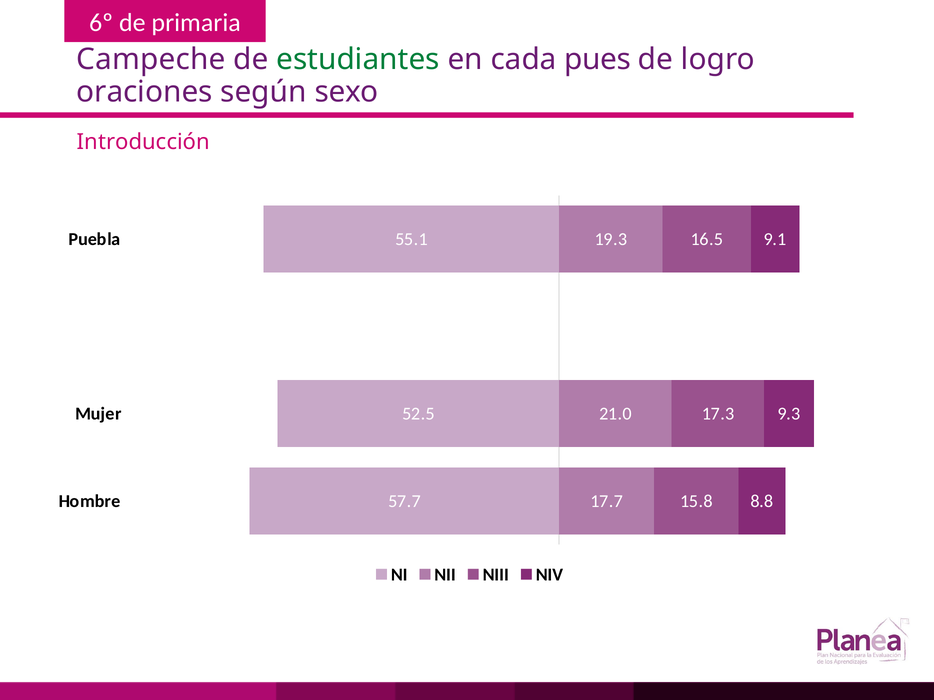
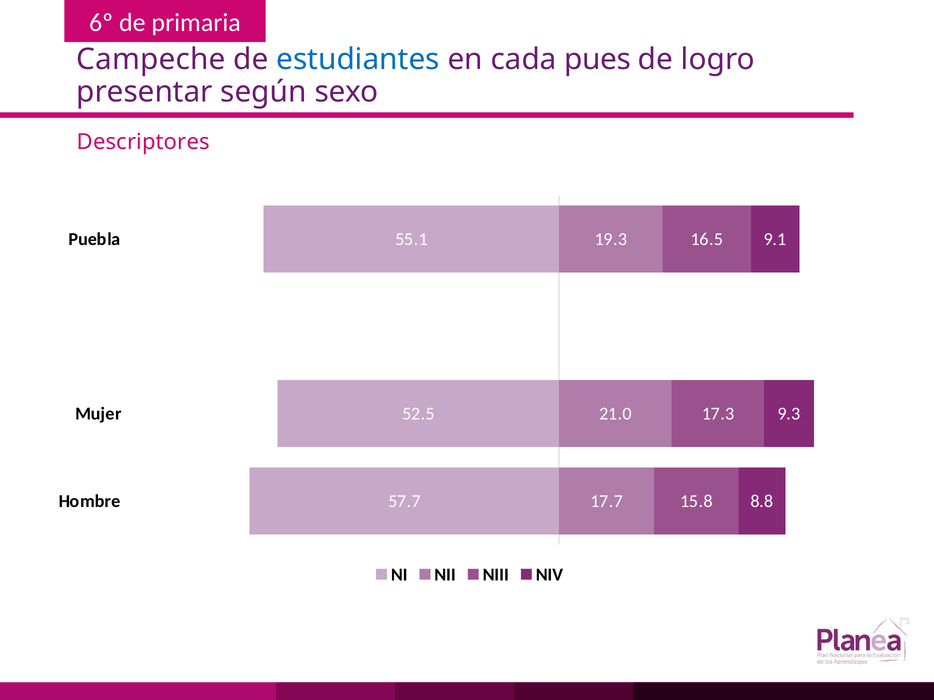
estudiantes colour: green -> blue (358, 60)
oraciones: oraciones -> presentar (144, 92)
Introducción: Introducción -> Descriptores (143, 142)
